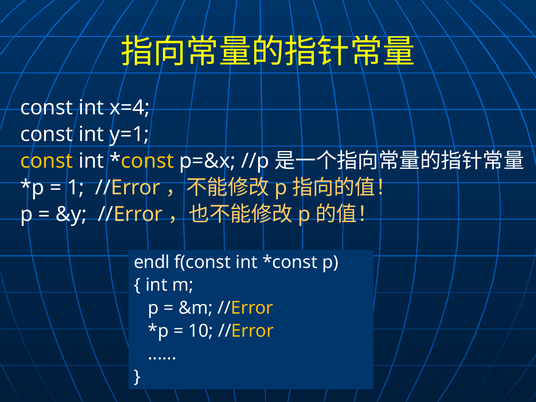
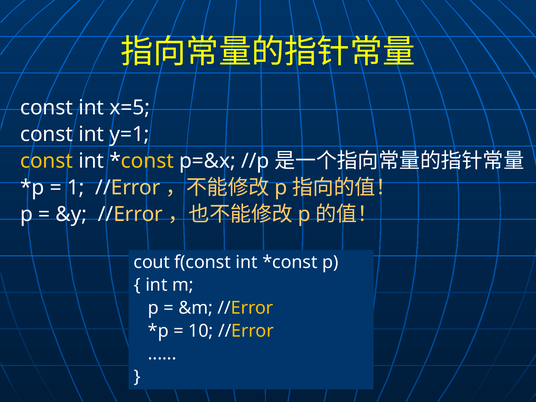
x=4: x=4 -> x=5 (130, 108)
endl: endl -> cout (152, 262)
